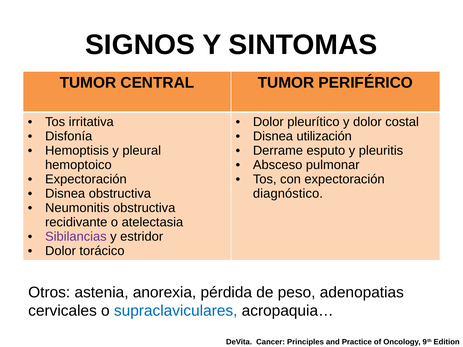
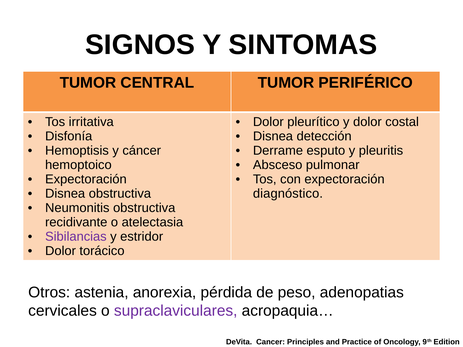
utilización: utilización -> detección (324, 136)
pleural: pleural -> cáncer (142, 151)
supraclaviculares colour: blue -> purple (176, 311)
